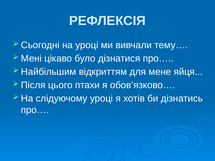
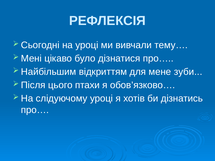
яйця: яйця -> зуби (188, 72)
